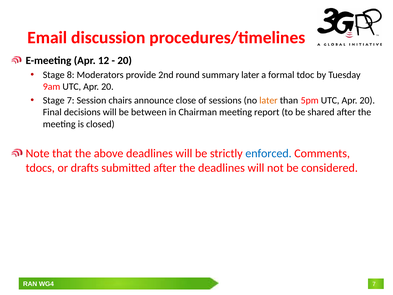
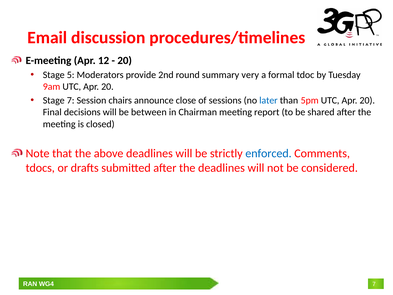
8: 8 -> 5 (71, 75)
summary later: later -> very (250, 75)
later colour: orange -> blue (268, 100)
